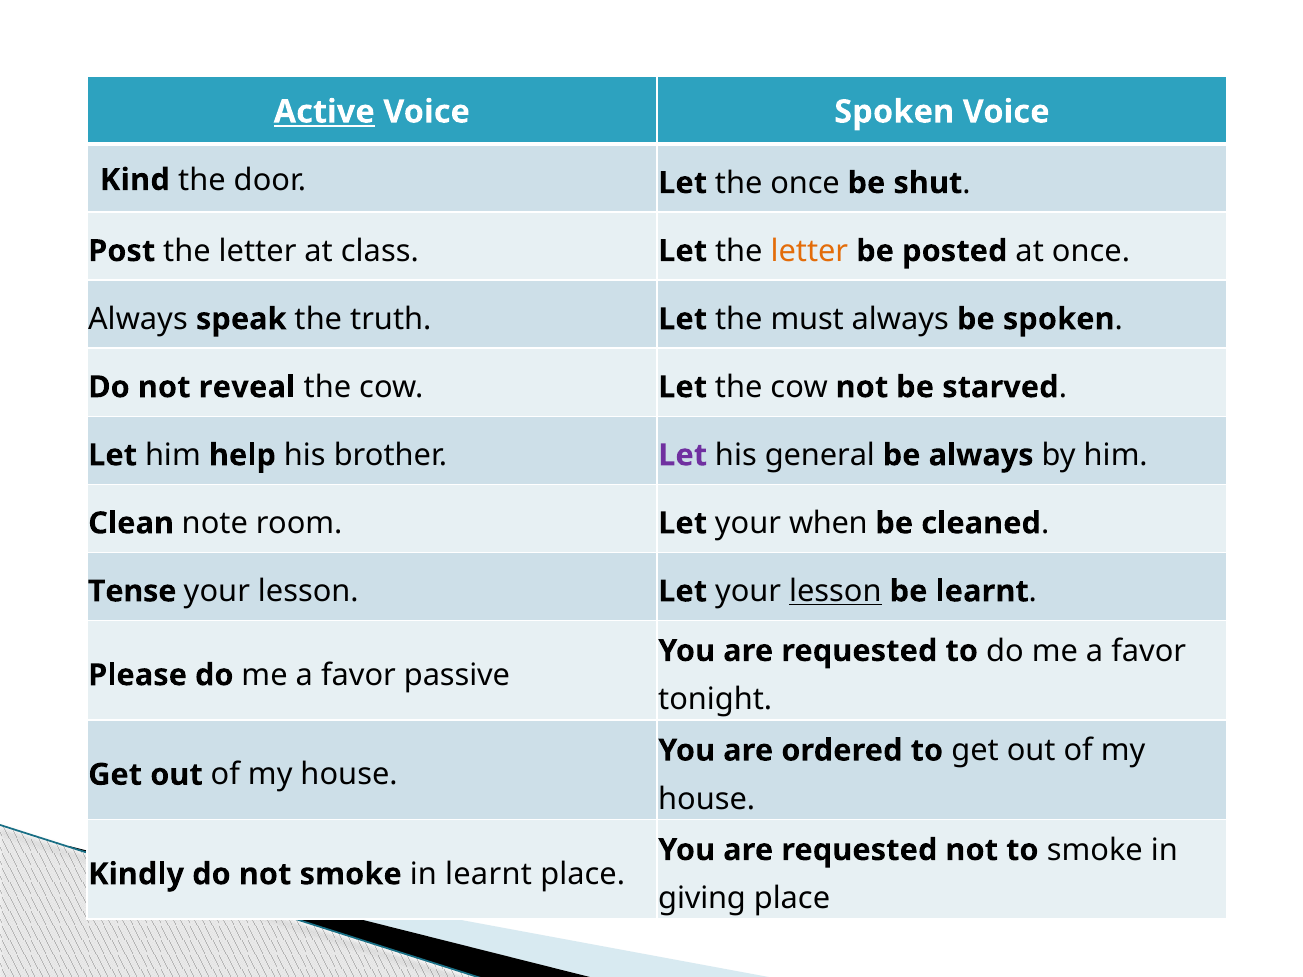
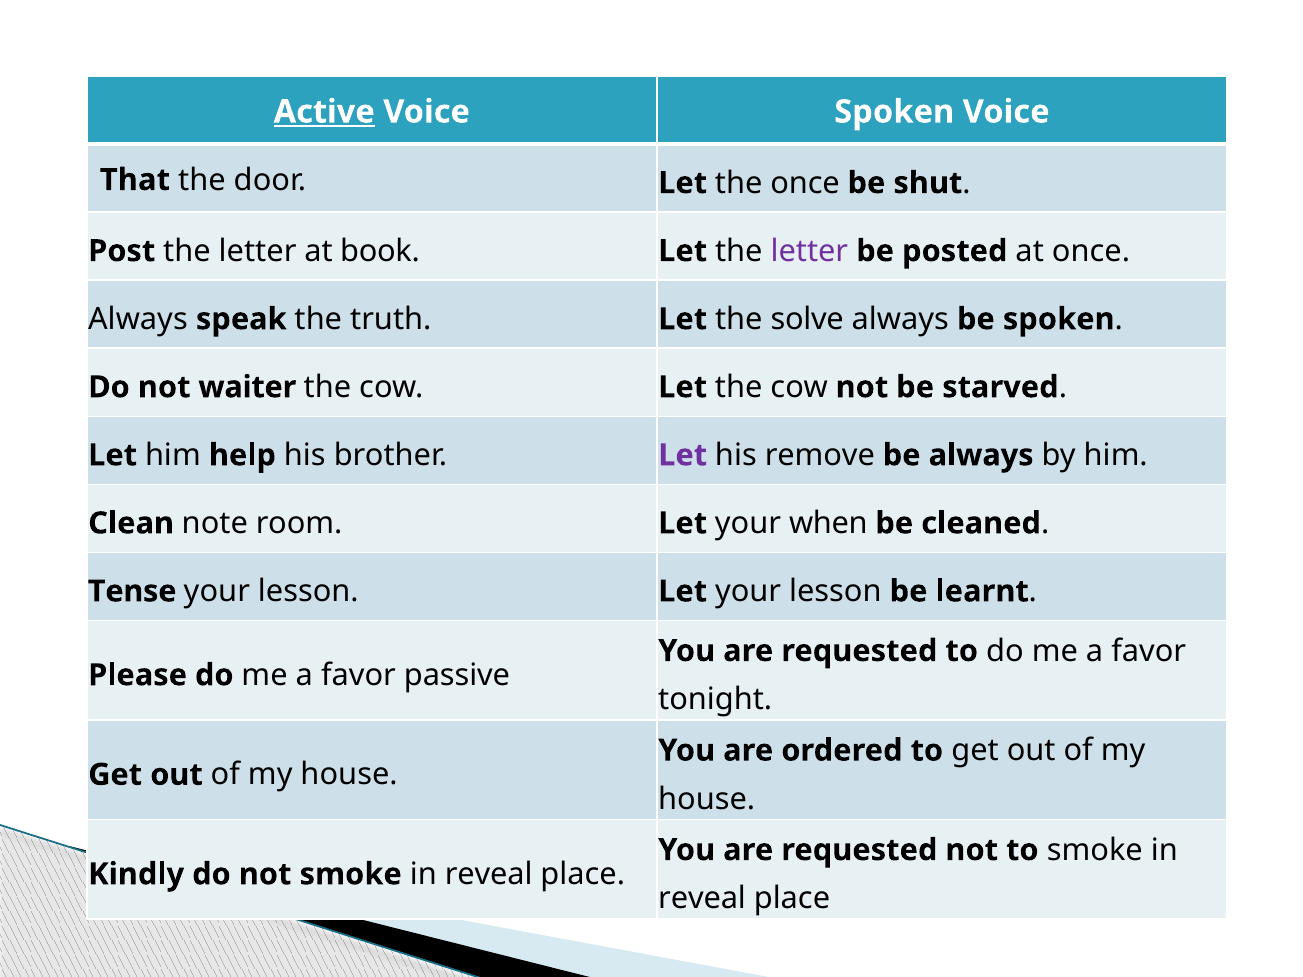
Kind: Kind -> That (135, 180)
class: class -> book (380, 251)
letter colour: orange -> purple (809, 251)
must: must -> solve (807, 319)
reveal: reveal -> waiter (247, 387)
general: general -> remove (820, 455)
lesson underline: present -> none (835, 591)
not smoke in learnt: learnt -> reveal (489, 874)
giving: giving -> reveal (702, 899)
